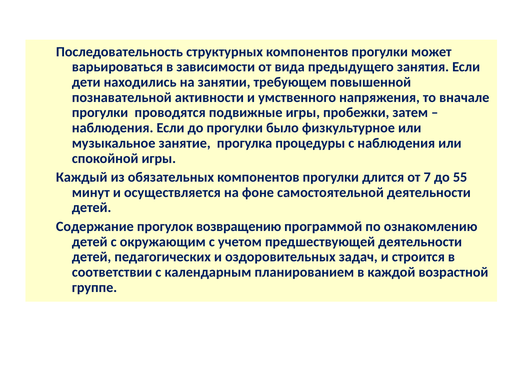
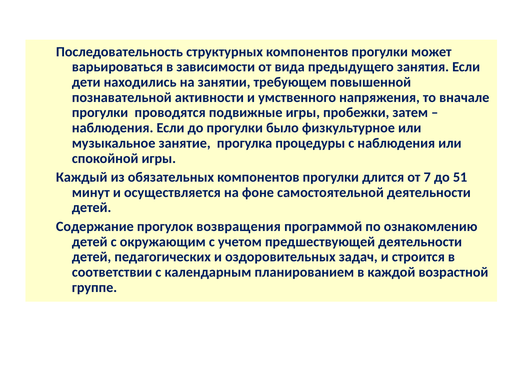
55: 55 -> 51 (460, 178)
возвращению: возвращению -> возвращения (239, 227)
